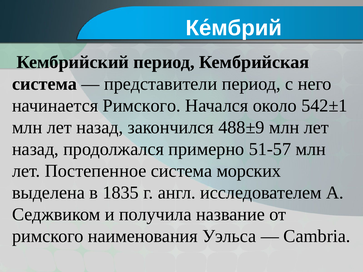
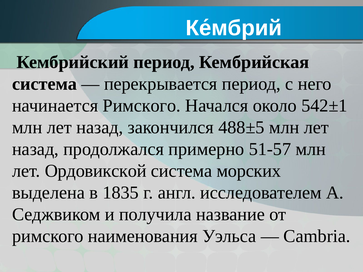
представители: представители -> перекрывается (161, 84)
488±9: 488±9 -> 488±5 (241, 127)
Постепенное: Постепенное -> Ордовикской (96, 171)
